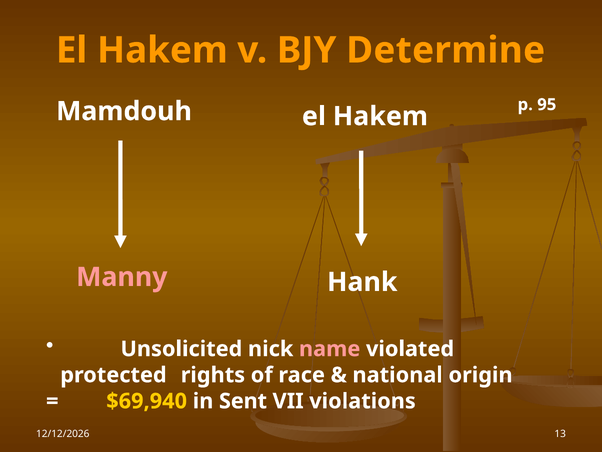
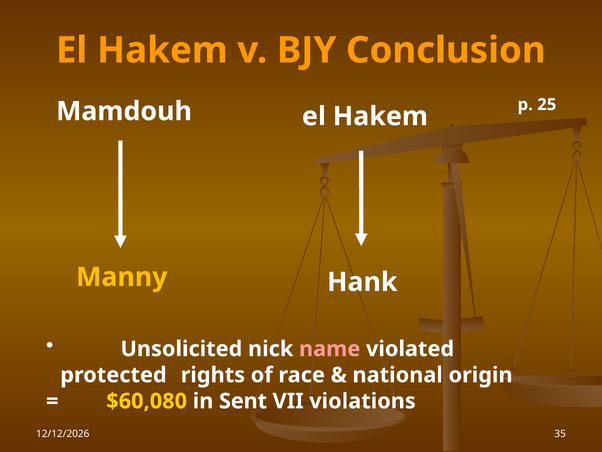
Determine: Determine -> Conclusion (446, 50)
95: 95 -> 25 (547, 104)
Manny colour: pink -> yellow (122, 277)
$69,940: $69,940 -> $60,080 (147, 401)
13: 13 -> 35 (560, 433)
